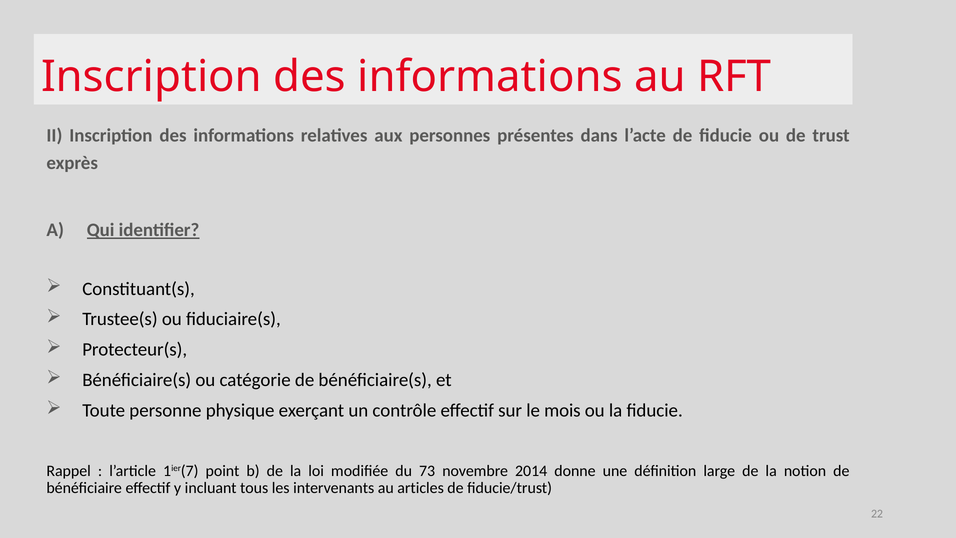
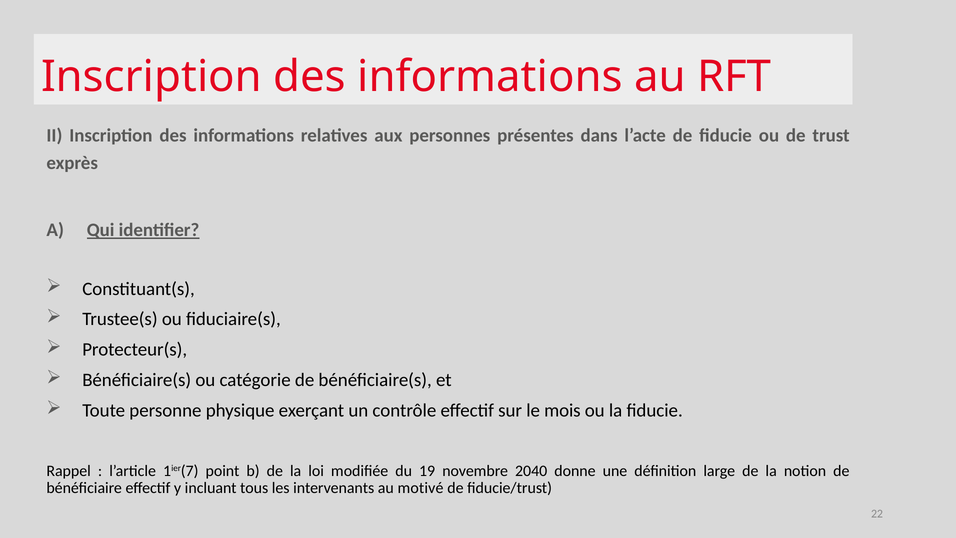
73: 73 -> 19 (427, 471)
2014: 2014 -> 2040 (531, 471)
articles: articles -> motivé (421, 488)
